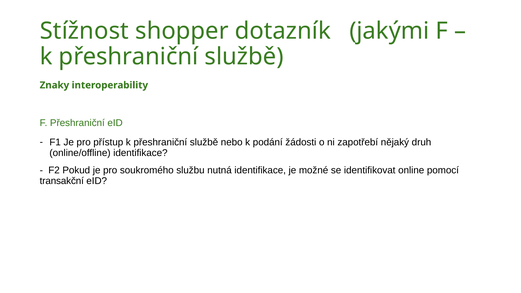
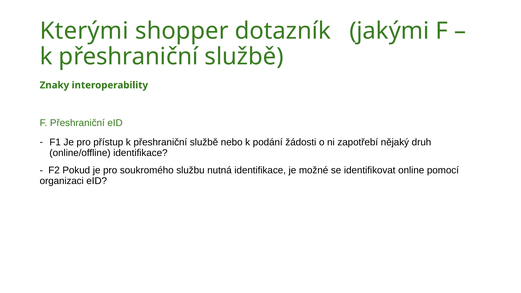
Stížnost: Stížnost -> Kterými (84, 31)
transakční: transakční -> organizaci (62, 181)
